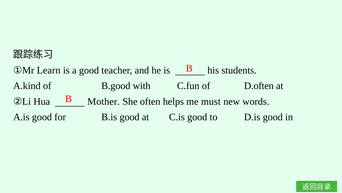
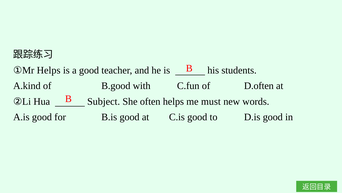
①Mr Learn: Learn -> Helps (49, 70)
Mother: Mother -> Subject (104, 101)
